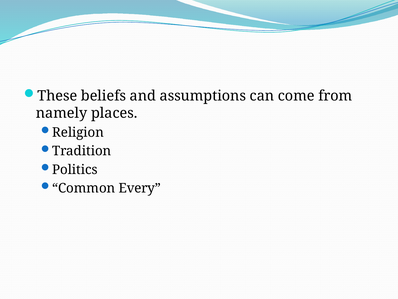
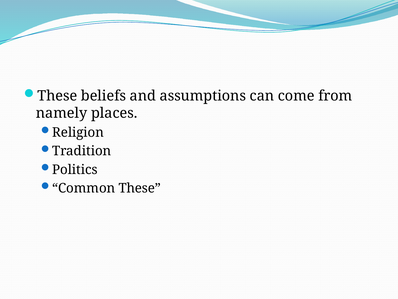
Common Every: Every -> These (140, 188)
